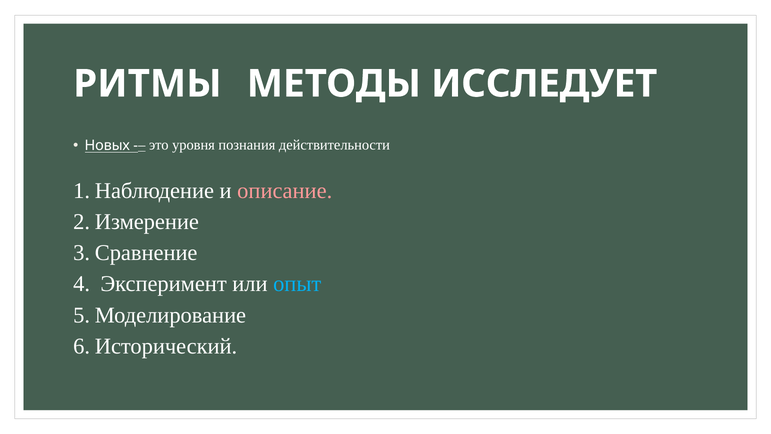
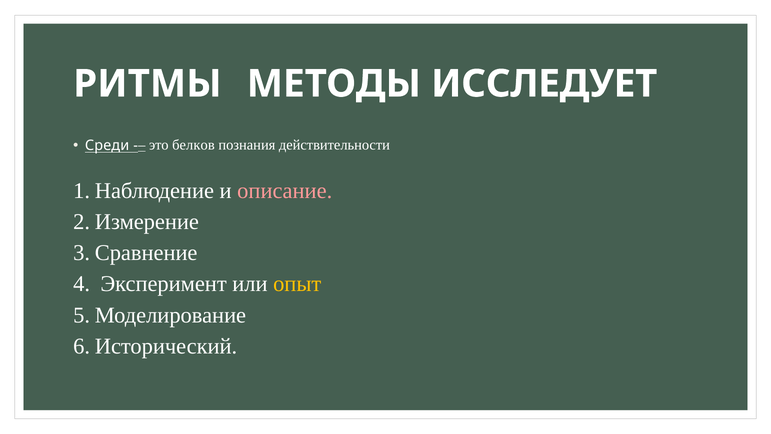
Новых: Новых -> Среди (107, 146)
уровня: уровня -> белков (193, 145)
опыт colour: light blue -> yellow (297, 284)
